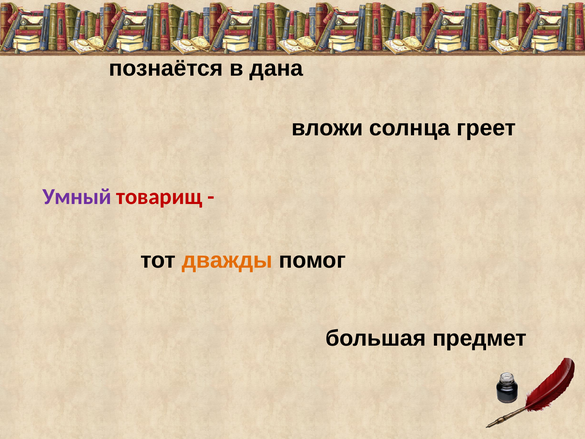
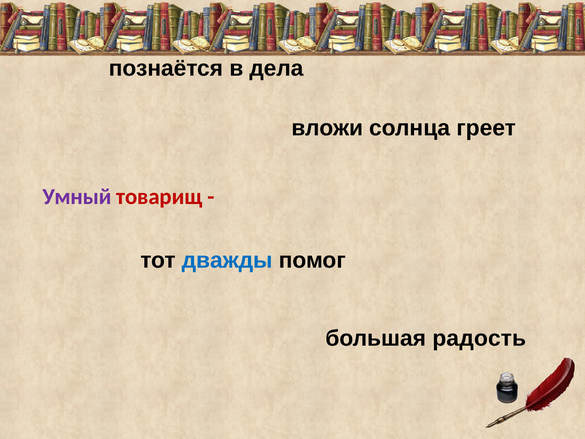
дана: дана -> дела (277, 68)
дважды colour: orange -> blue (227, 260)
предмет: предмет -> радость (479, 338)
